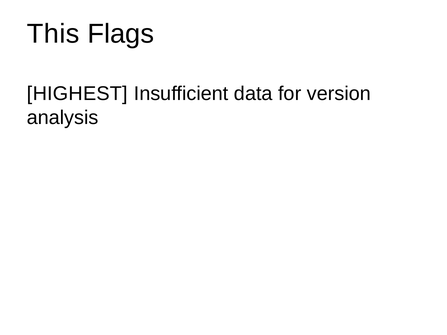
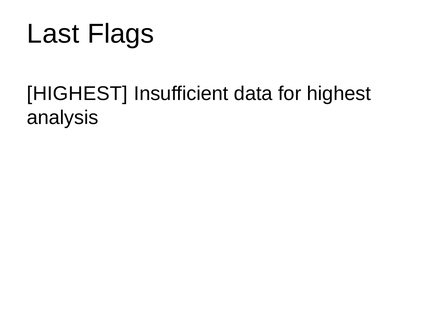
This: This -> Last (53, 34)
for version: version -> highest (339, 94)
